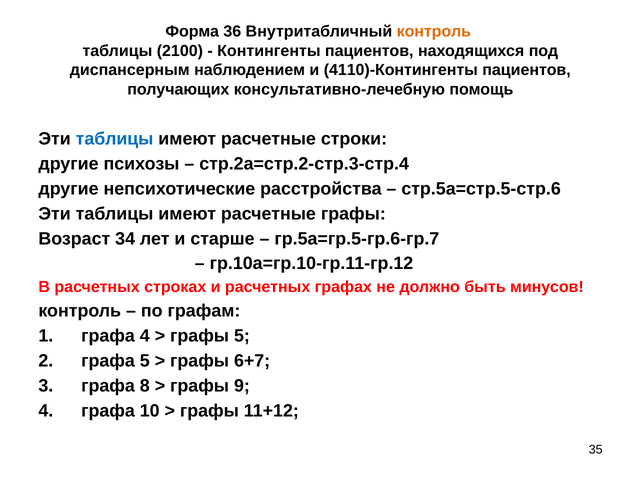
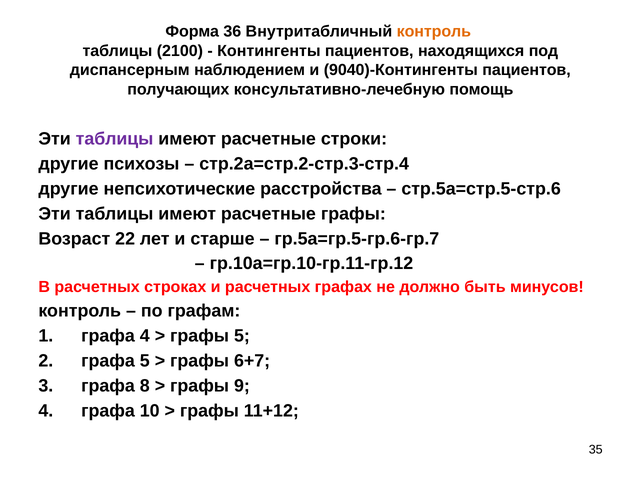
4110)-Контингенты: 4110)-Контингенты -> 9040)-Контингенты (401, 70)
таблицы colour: blue -> purple (115, 139)
34: 34 -> 22 (125, 239)
